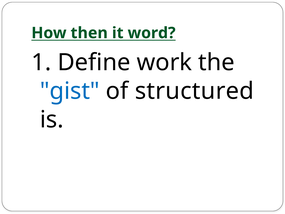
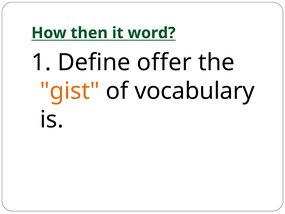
work: work -> offer (164, 62)
gist colour: blue -> orange (70, 91)
structured: structured -> vocabulary (195, 91)
